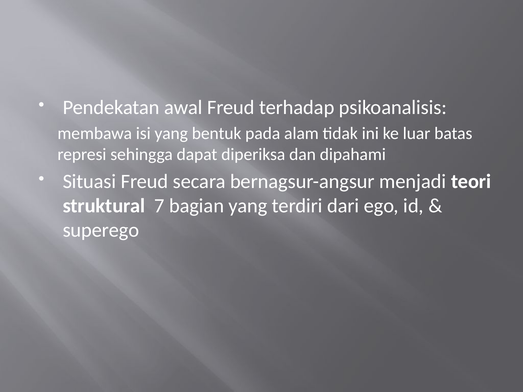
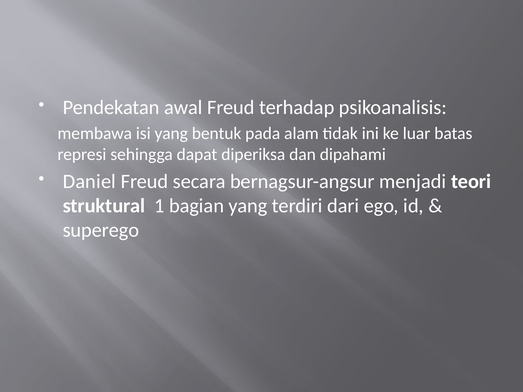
Situasi: Situasi -> Daniel (89, 181)
7: 7 -> 1 (159, 206)
